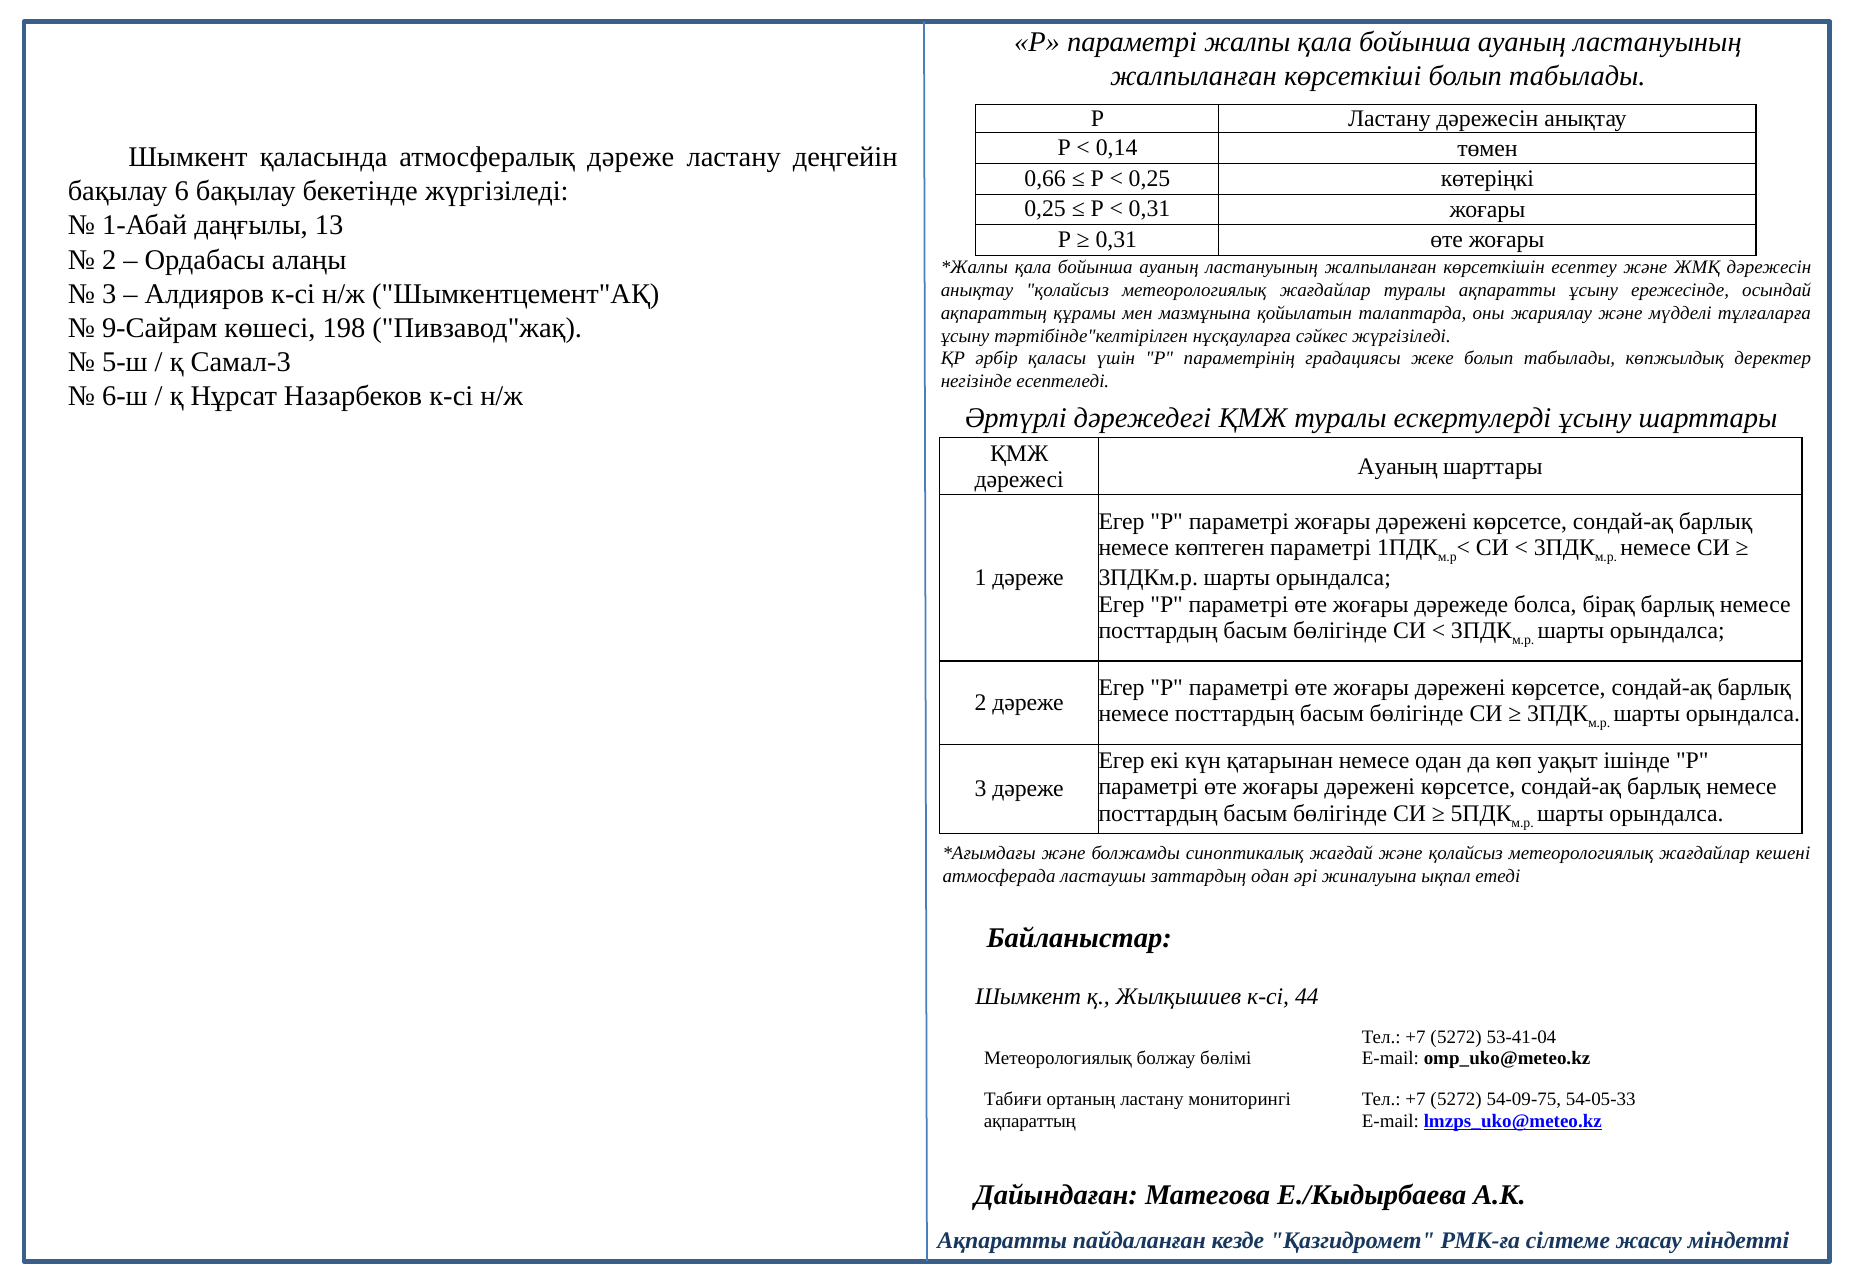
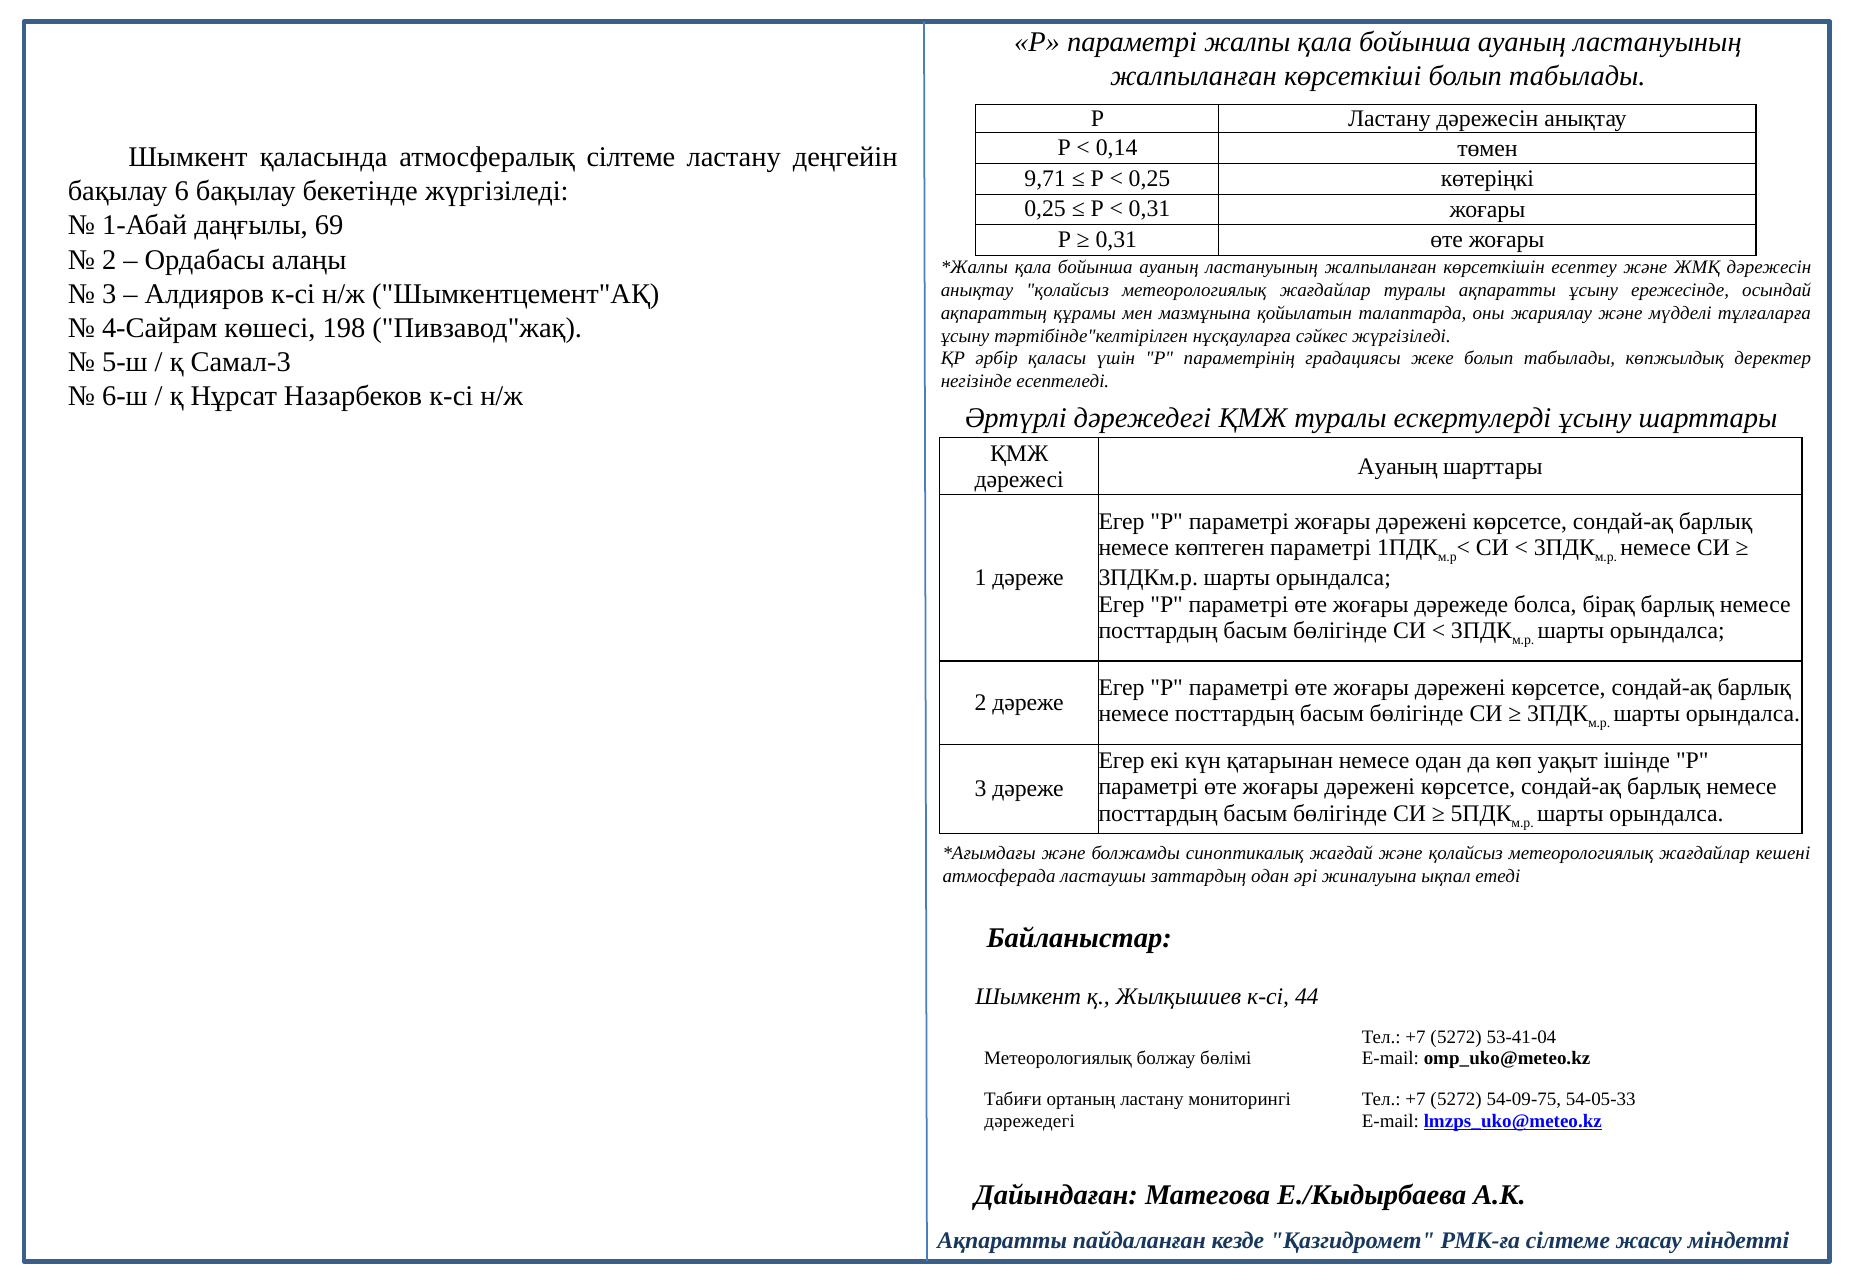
атмосфералық дәреже: дәреже -> сілтеме (631, 157)
0,66: 0,66 -> 9,71 (1045, 179)
13: 13 -> 69 (329, 226)
9-Сайрам: 9-Сайрам -> 4-Сайрам (160, 328)
ақпараттың: ақпараттың -> дәрежедегі (1030, 1121)
